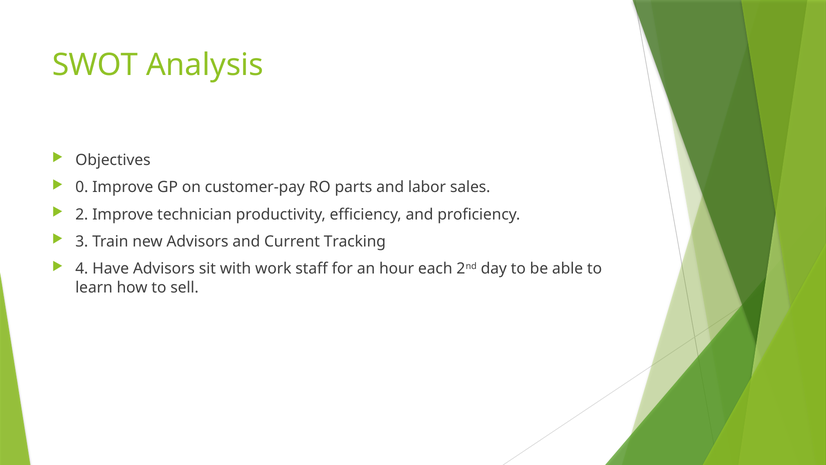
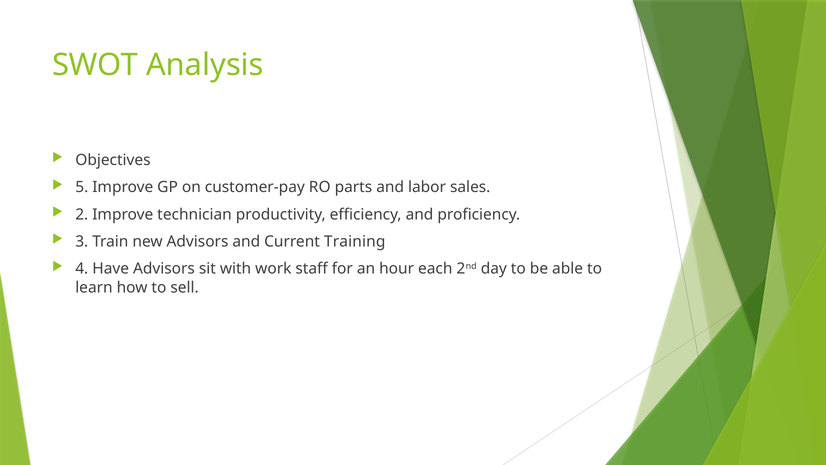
0: 0 -> 5 (82, 187)
Tracking: Tracking -> Training (355, 241)
